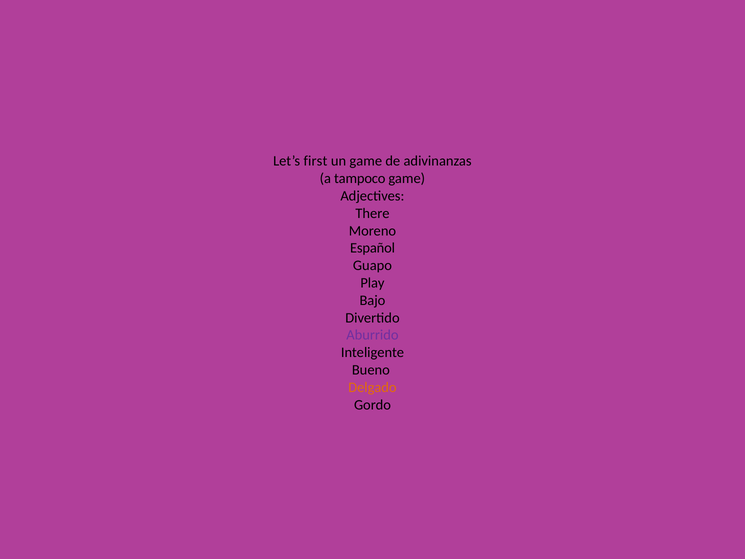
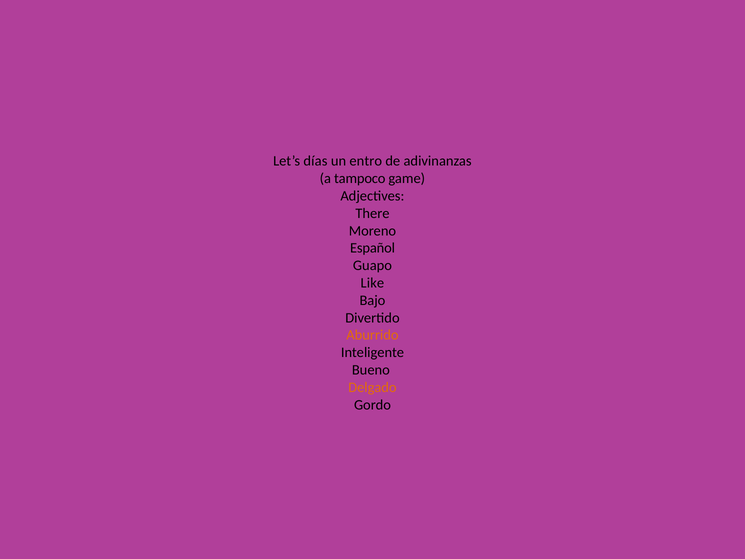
first: first -> días (315, 161)
un game: game -> entro (366, 161)
Play: Play -> Like (372, 283)
Aburrido colour: purple -> orange (372, 335)
